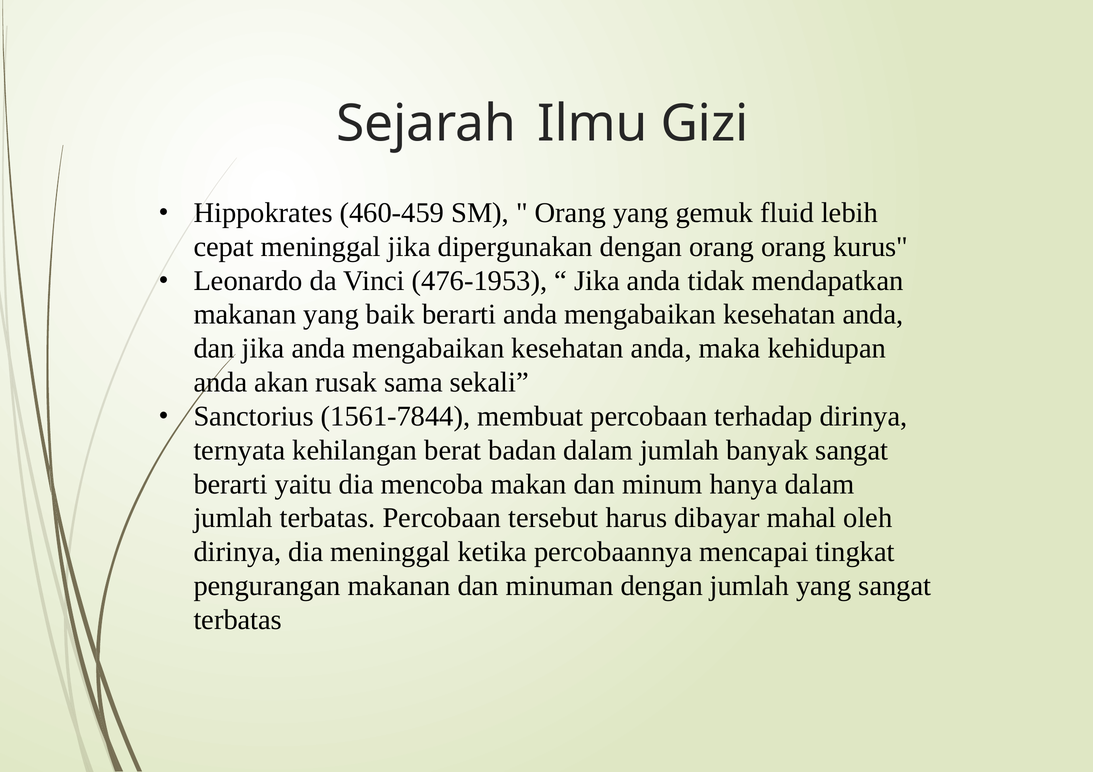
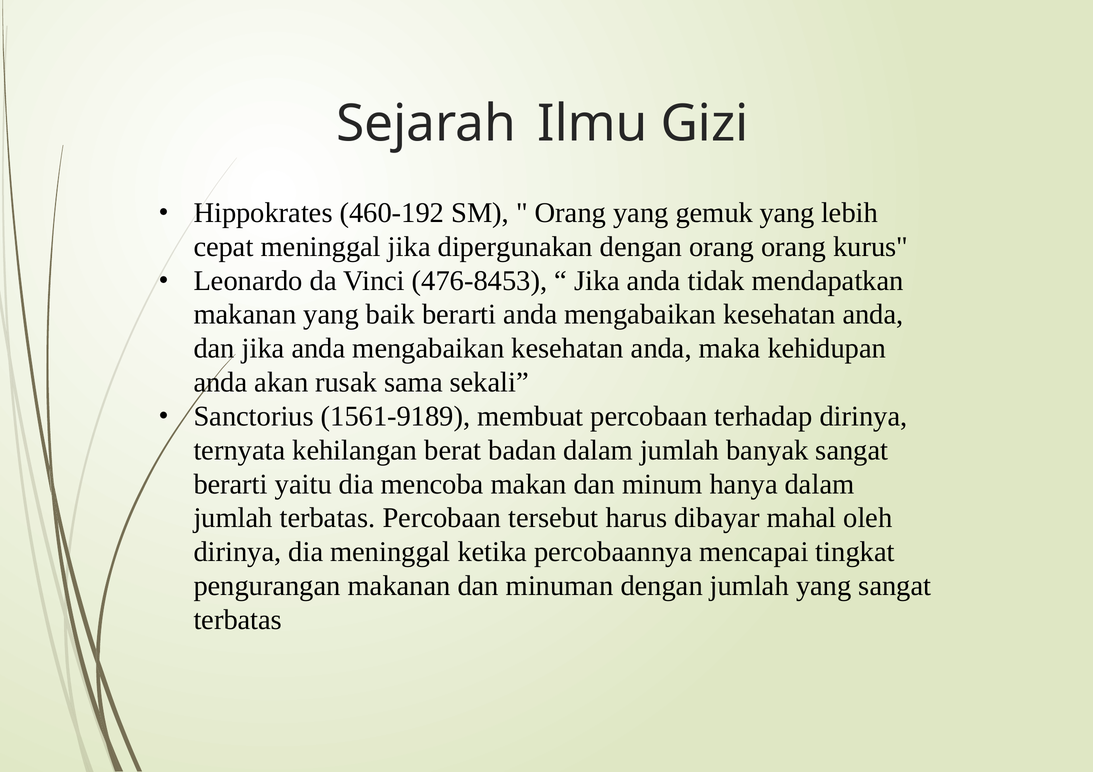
460-459: 460-459 -> 460-192 (392, 213)
gemuk fluid: fluid -> yang (787, 213)
476-1953: 476-1953 -> 476-8453 (480, 281)
1561-7844: 1561-7844 -> 1561-9189 (396, 416)
